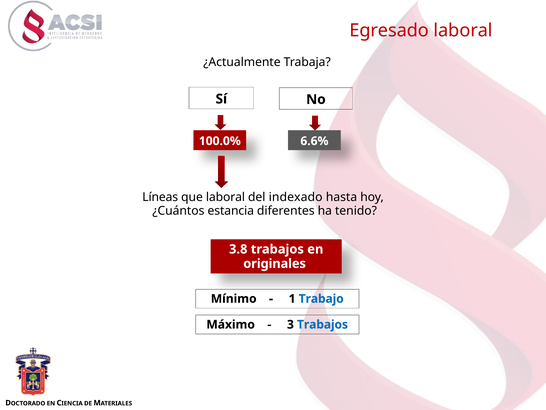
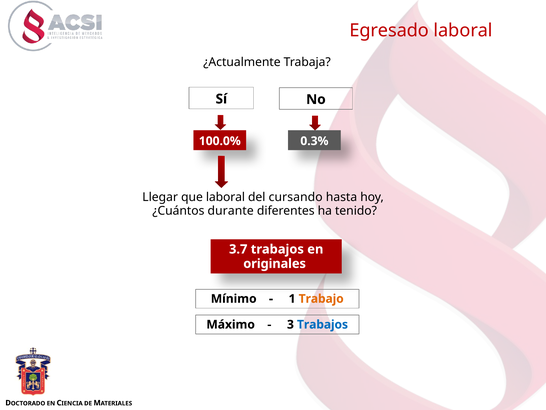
6.6%: 6.6% -> 0.3% (314, 141)
Líneas: Líneas -> Llegar (160, 197)
indexado: indexado -> cursando (296, 197)
estancia: estancia -> durante (231, 211)
3.8: 3.8 -> 3.7 (238, 249)
Trabajo colour: blue -> orange (321, 298)
